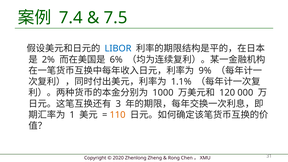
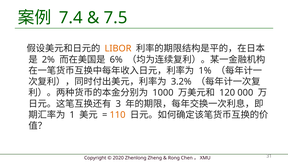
LIBOR colour: blue -> orange (118, 48)
9%: 9% -> 1% (205, 71)
1.1%: 1.1% -> 3.2% (181, 82)
